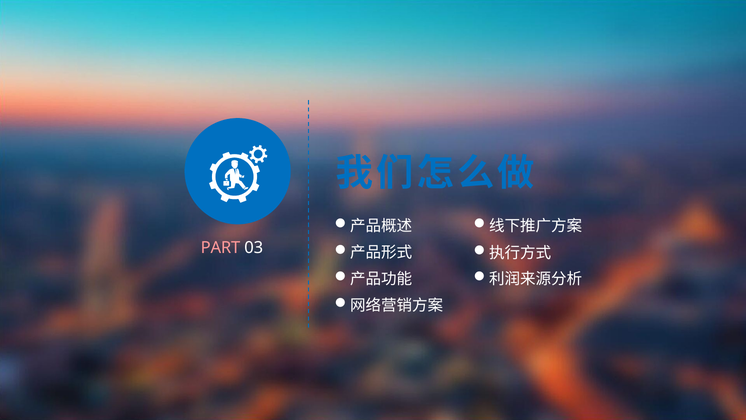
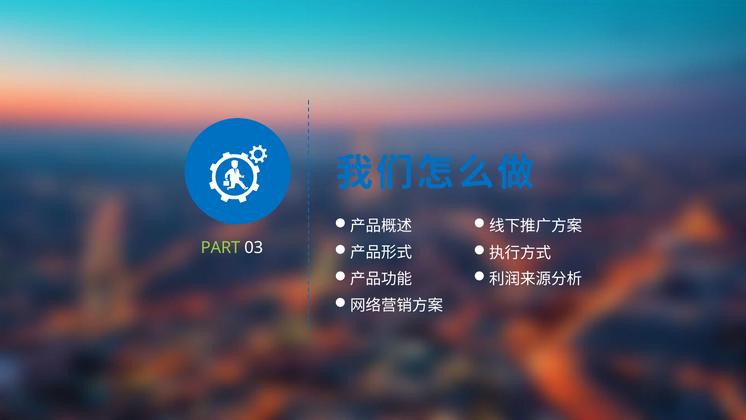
PART colour: pink -> light green (220, 247)
